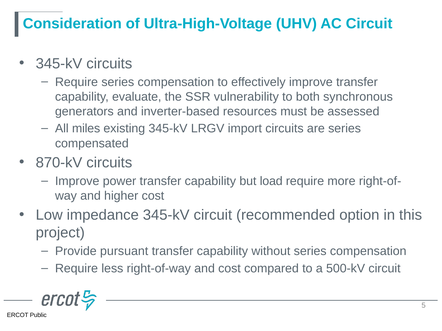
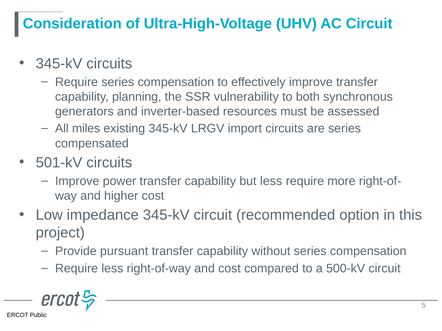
evaluate: evaluate -> planning (137, 97)
870-kV: 870-kV -> 501-kV (59, 163)
but load: load -> less (271, 181)
